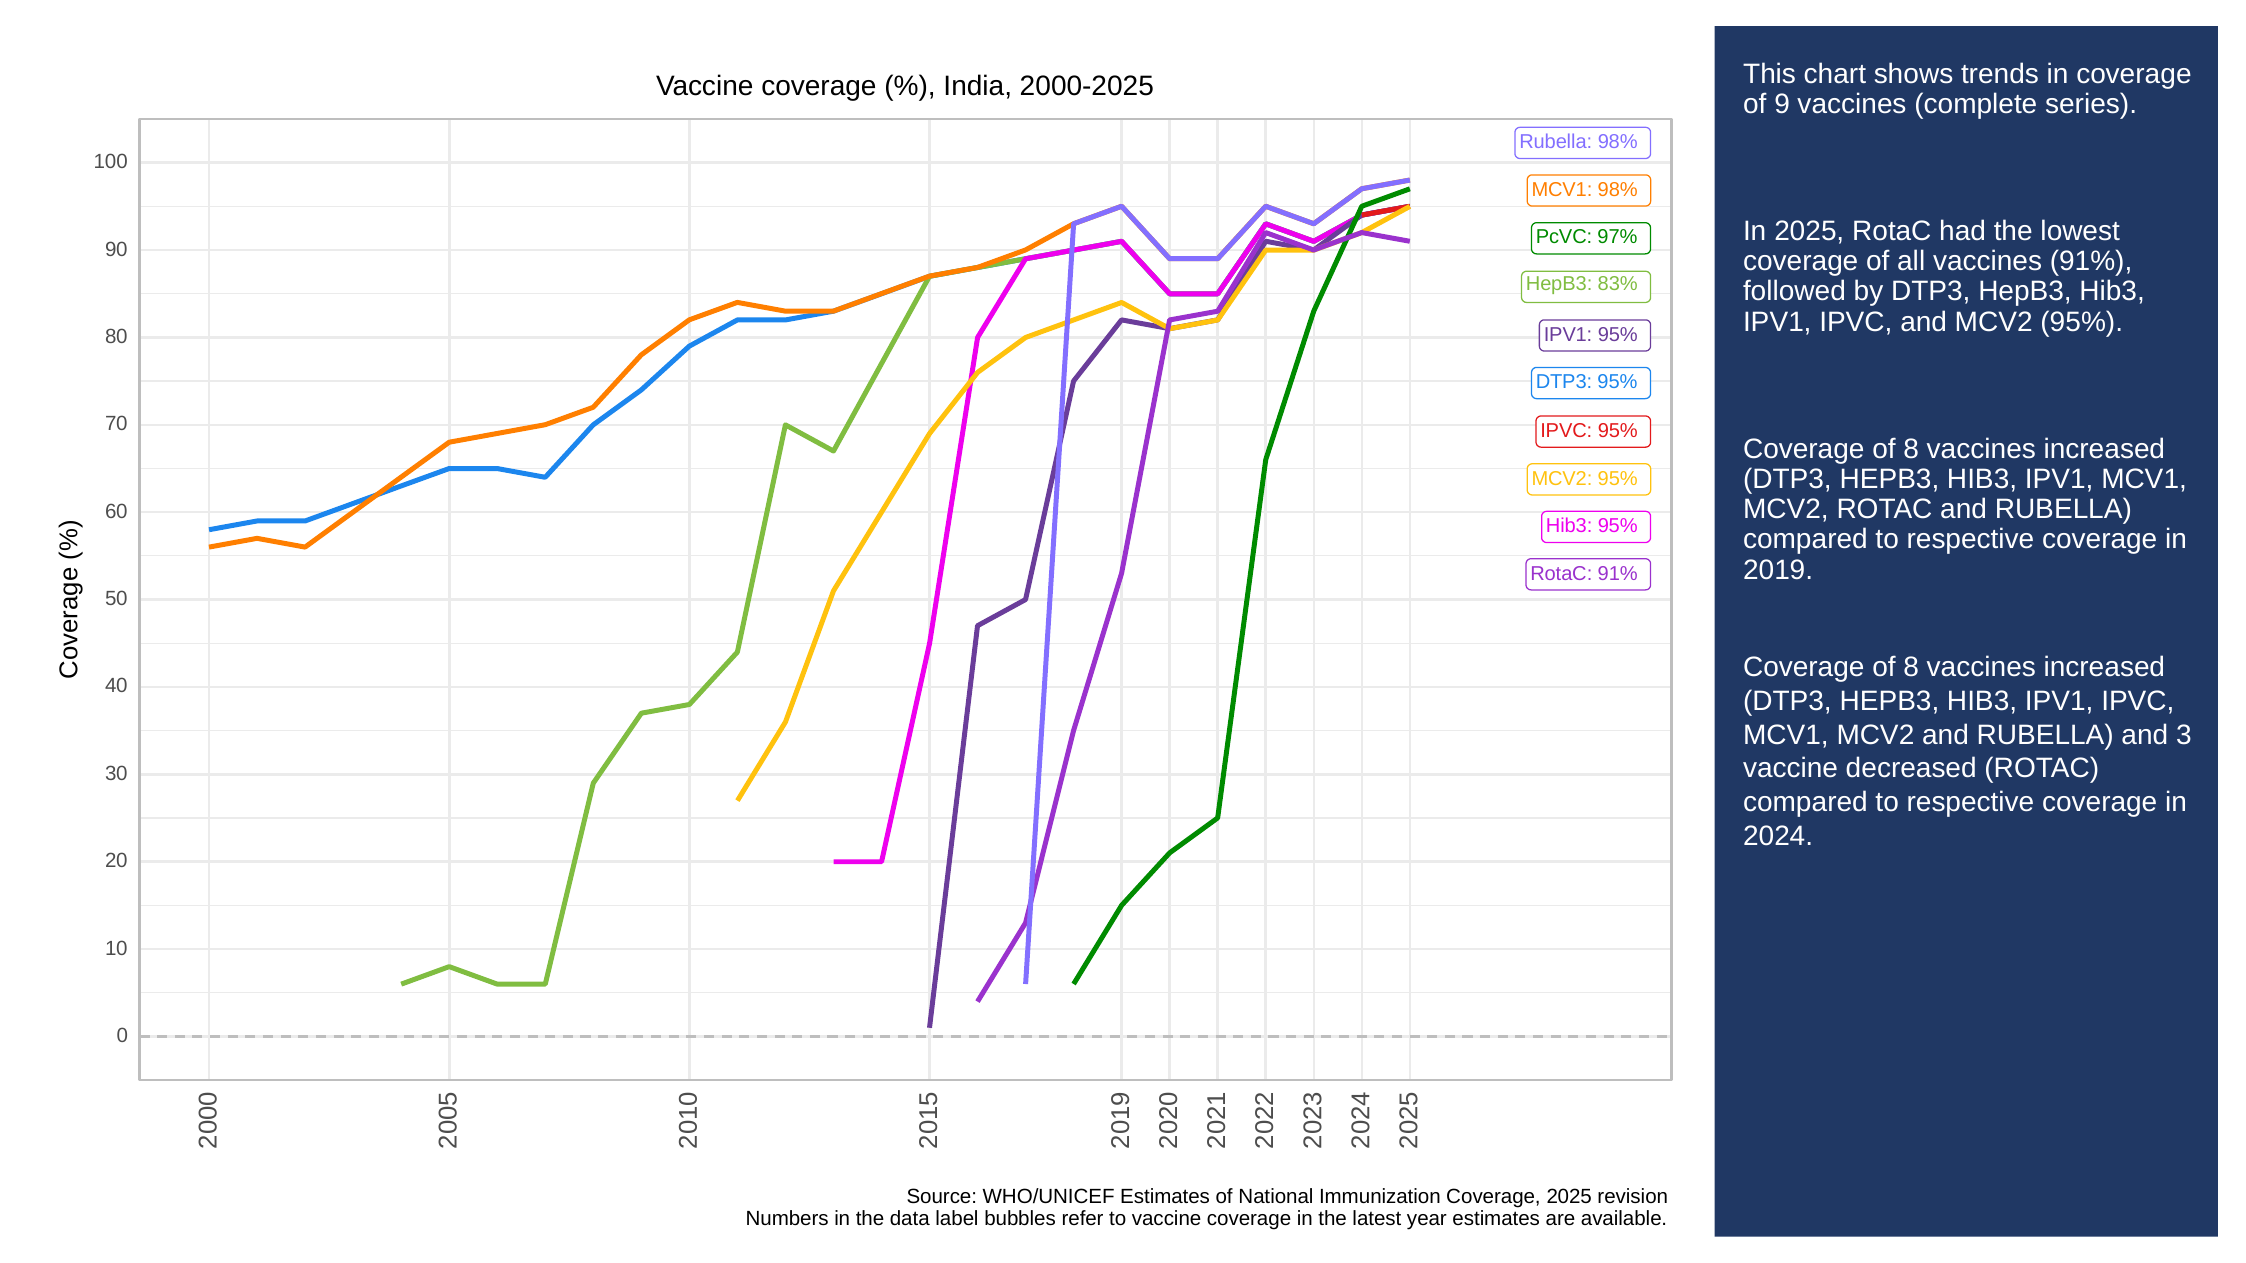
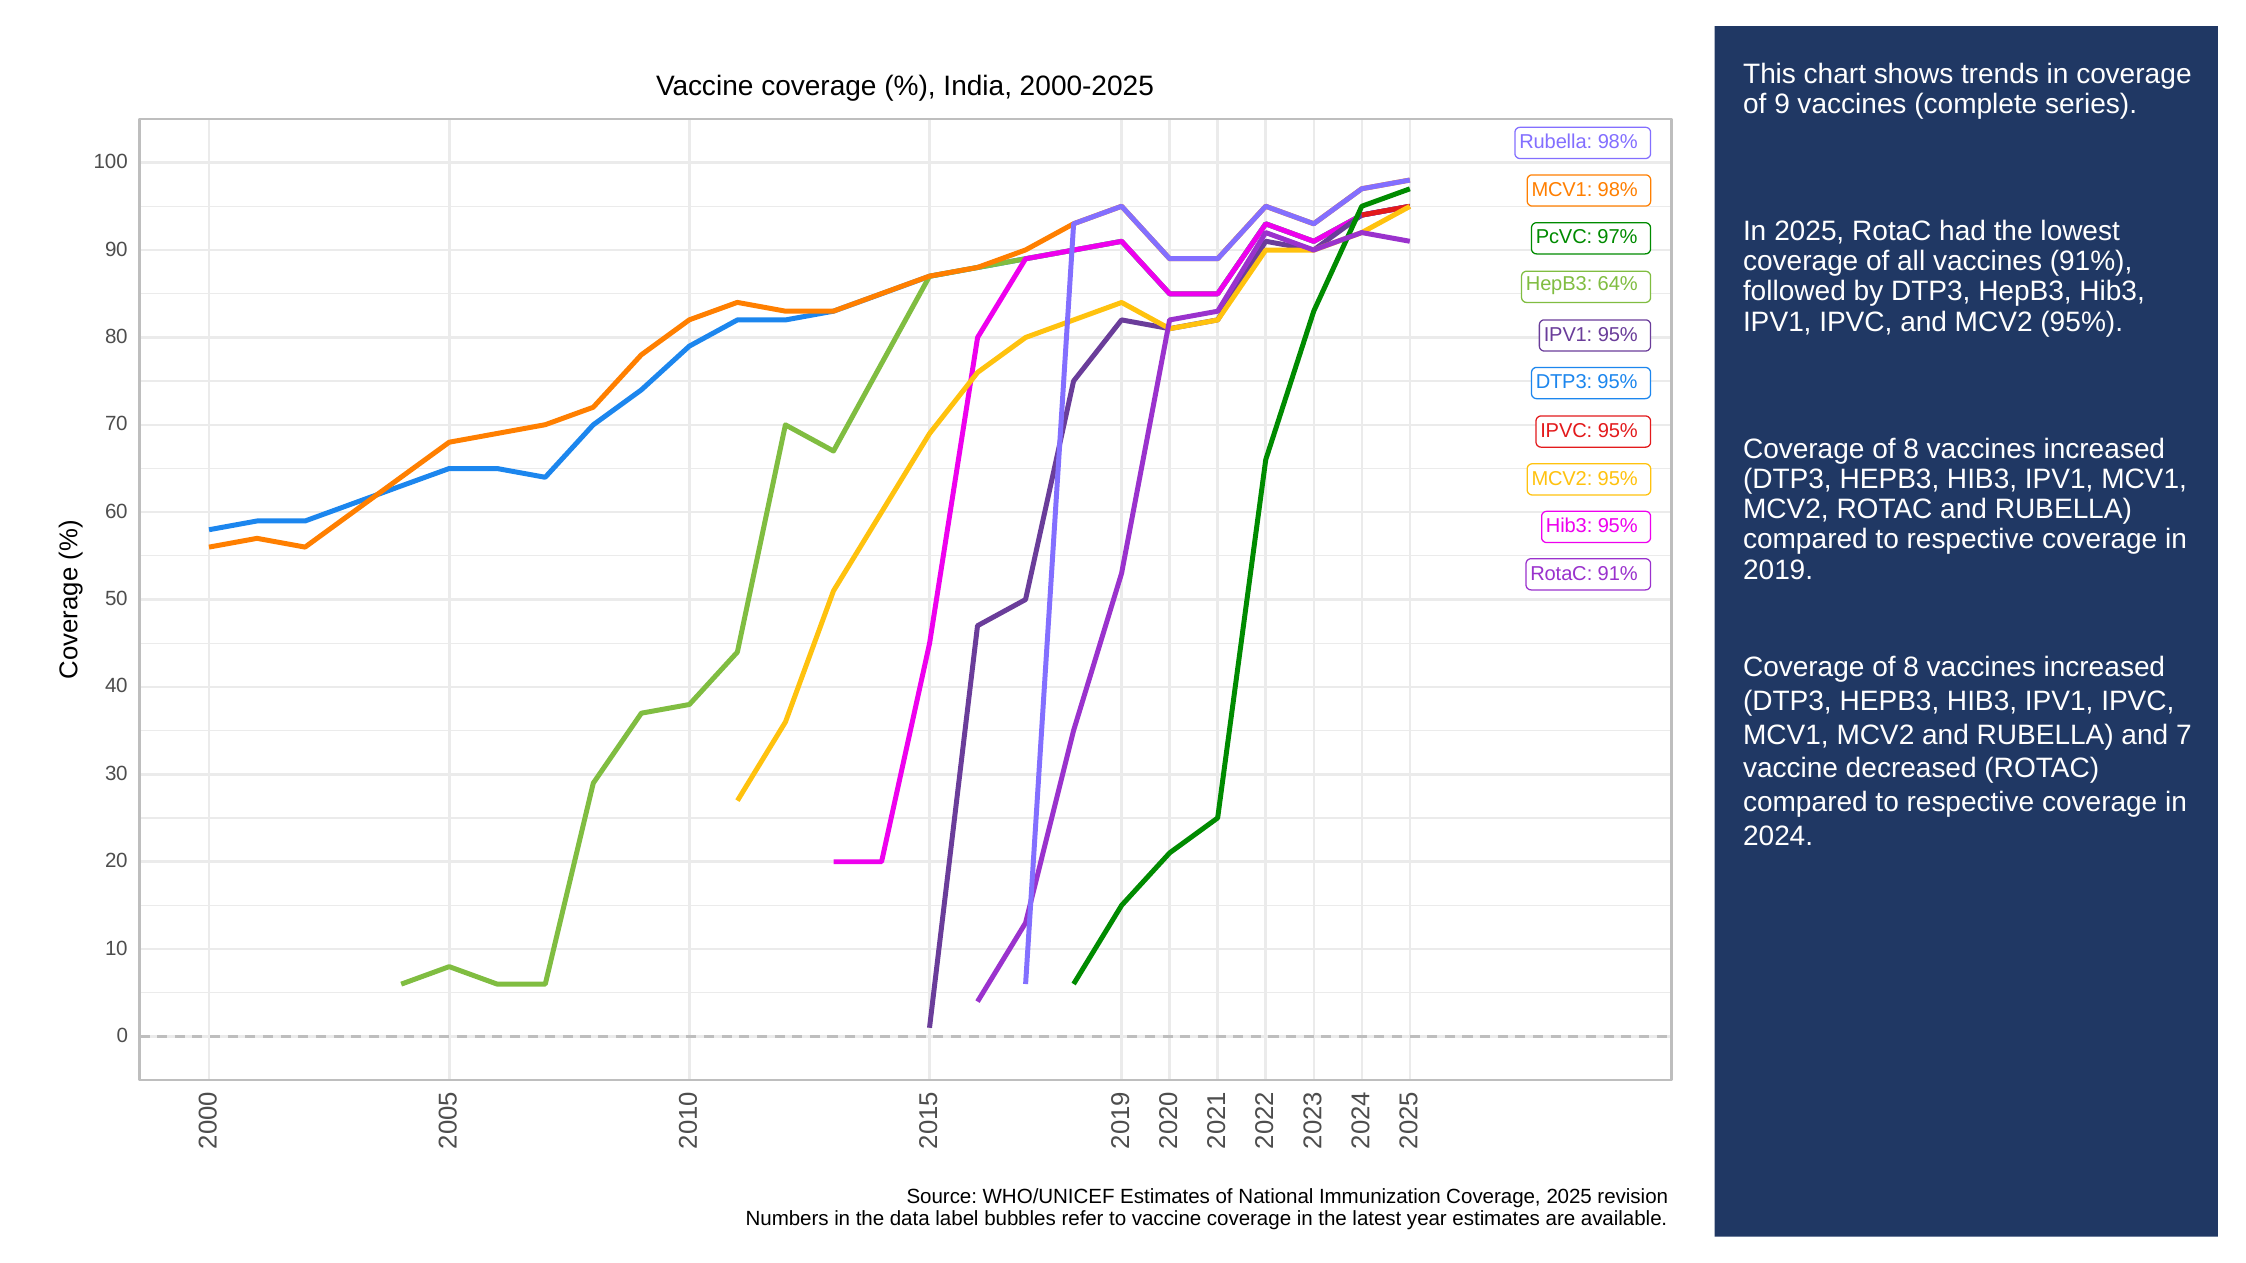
83%: 83% -> 64% (1618, 284)
and 3: 3 -> 7 (2184, 735)
